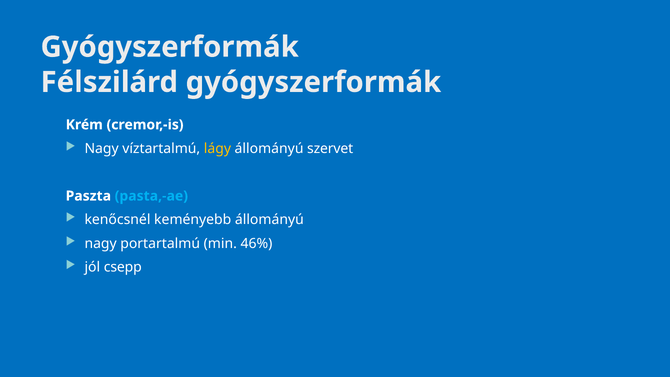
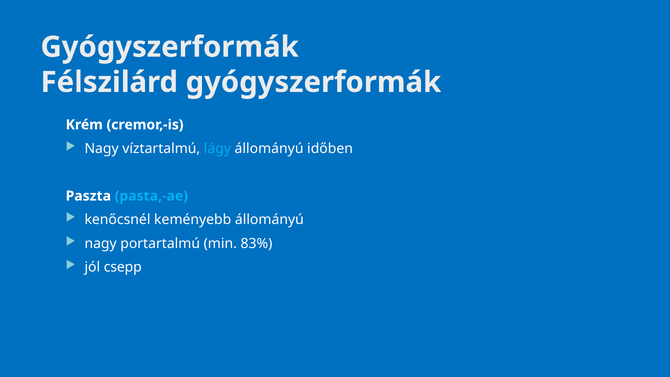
lágy colour: yellow -> light blue (217, 148)
szervet: szervet -> időben (330, 148)
46%: 46% -> 83% (257, 243)
